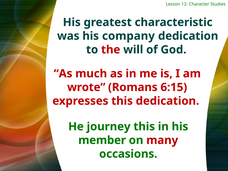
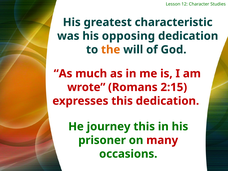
company: company -> opposing (128, 36)
the colour: red -> orange (111, 50)
6:15: 6:15 -> 2:15 (174, 87)
member: member -> prisoner (102, 140)
